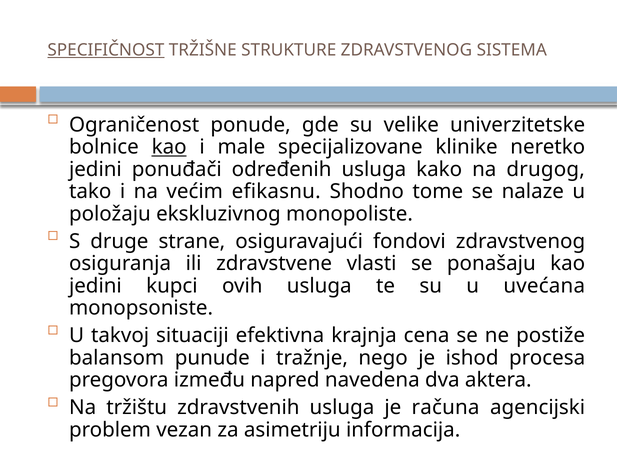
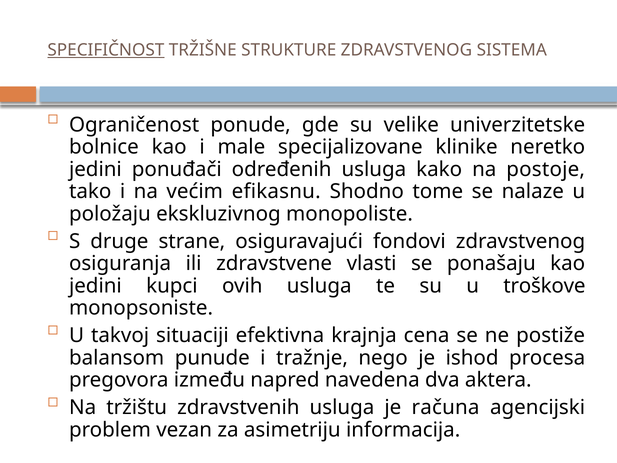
kao underline: present -> none (169, 147)
drugog: drugog -> postoje (546, 169)
uvećana: uvećana -> troškove (544, 286)
